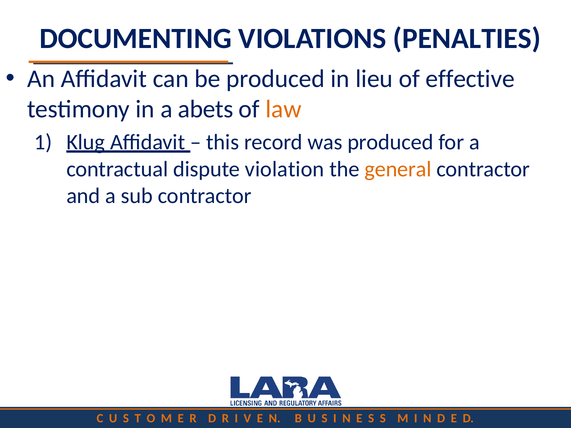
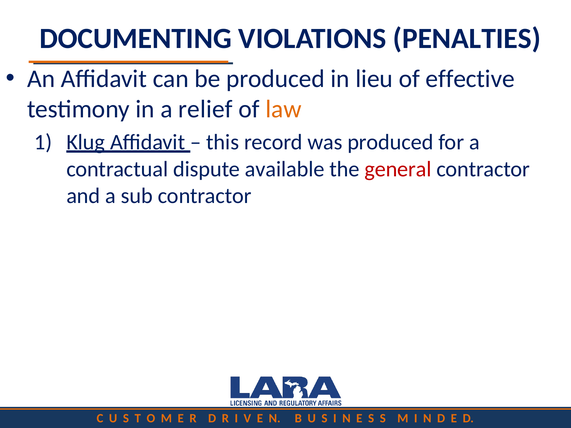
abets: abets -> relief (205, 109)
violation: violation -> available (285, 169)
general colour: orange -> red (398, 169)
